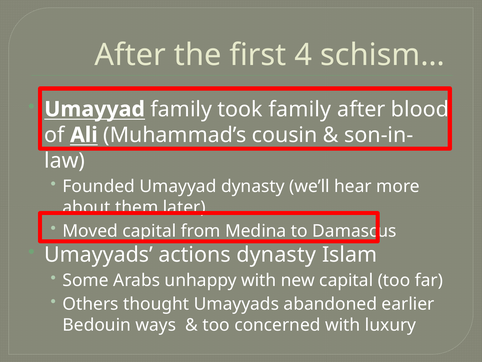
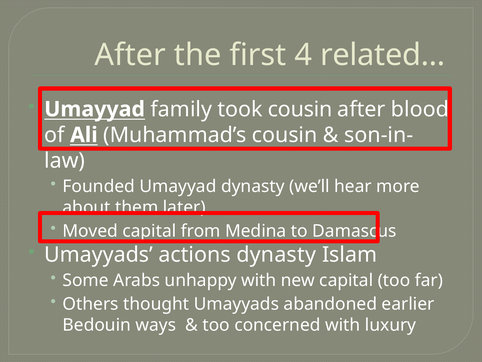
schism…: schism… -> related… (383, 55)
took family: family -> cousin (300, 109)
